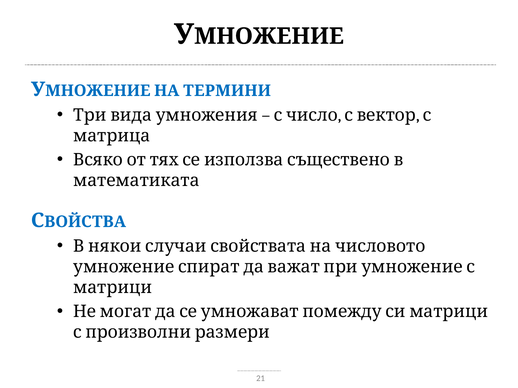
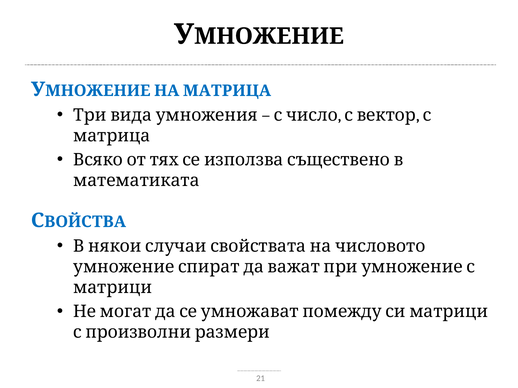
НА ТЕРМИНИ: ТЕРМИНИ -> МАТРИЦА (227, 91)
